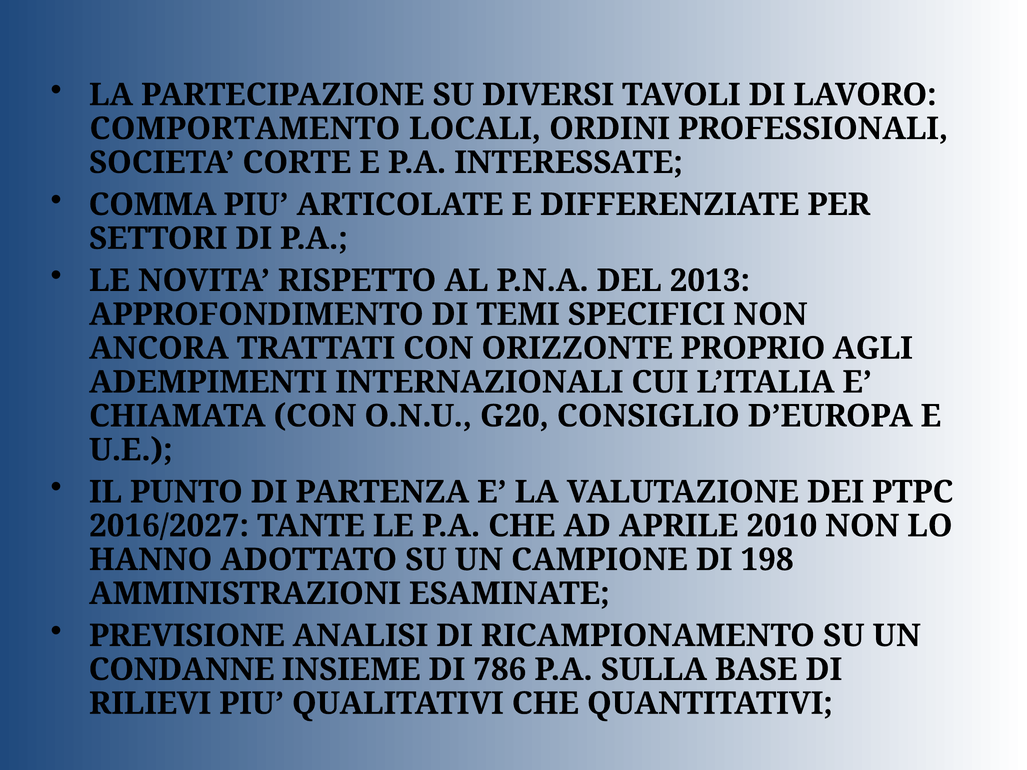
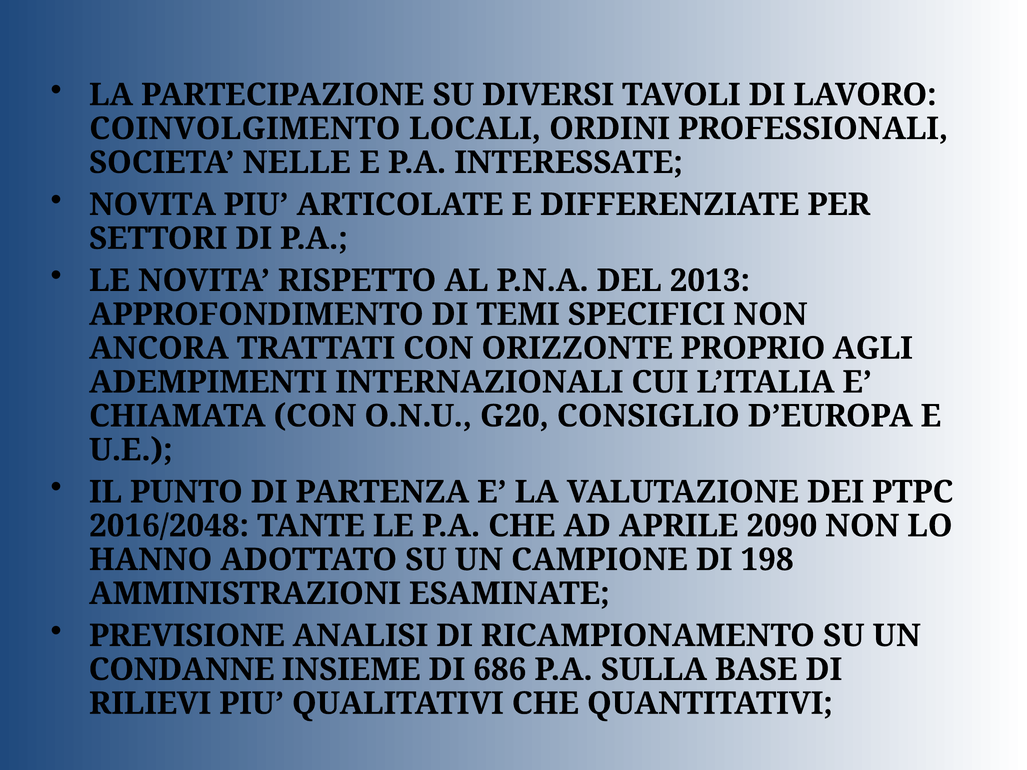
COMPORTAMENTO: COMPORTAMENTO -> COINVOLGIMENTO (245, 129)
CORTE: CORTE -> NELLE (297, 163)
COMMA: COMMA -> NOVITA (152, 205)
2016/2027: 2016/2027 -> 2016/2048 (169, 526)
2010: 2010 -> 2090 (782, 526)
786: 786 -> 686 (500, 670)
